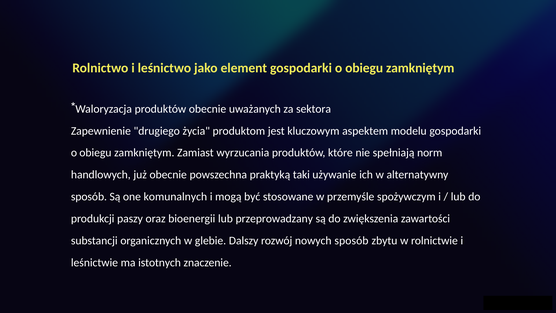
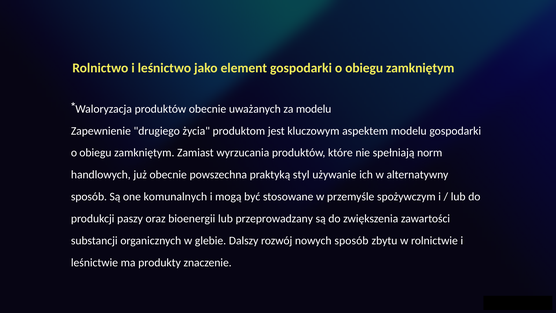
za sektora: sektora -> modelu (314, 109)
taki: taki -> styl (301, 175)
istotnych: istotnych -> produkty (160, 262)
